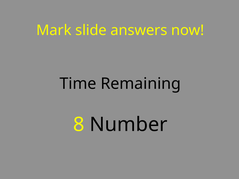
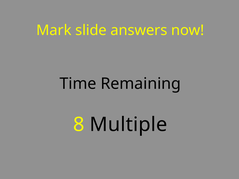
Number: Number -> Multiple (128, 125)
